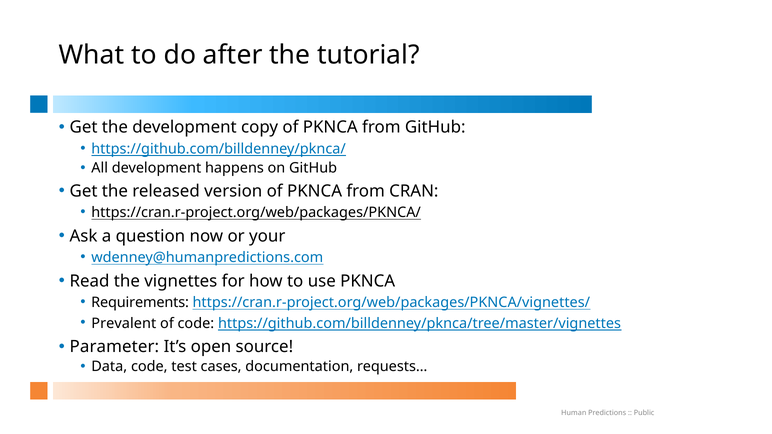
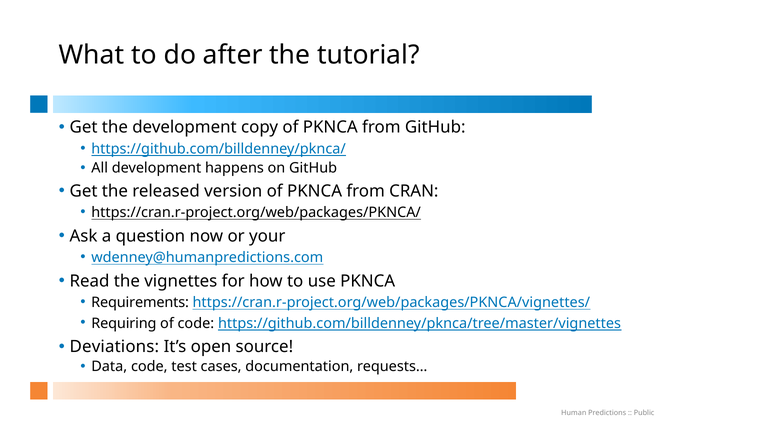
Prevalent: Prevalent -> Requiring (124, 324)
Parameter: Parameter -> Deviations (114, 347)
